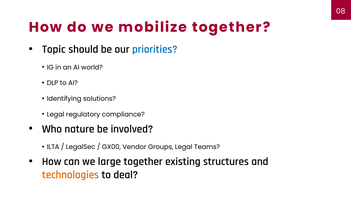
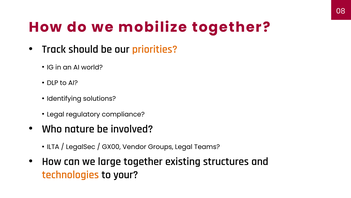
Topic: Topic -> Track (54, 49)
priorities colour: blue -> orange (155, 49)
deal: deal -> your (126, 174)
